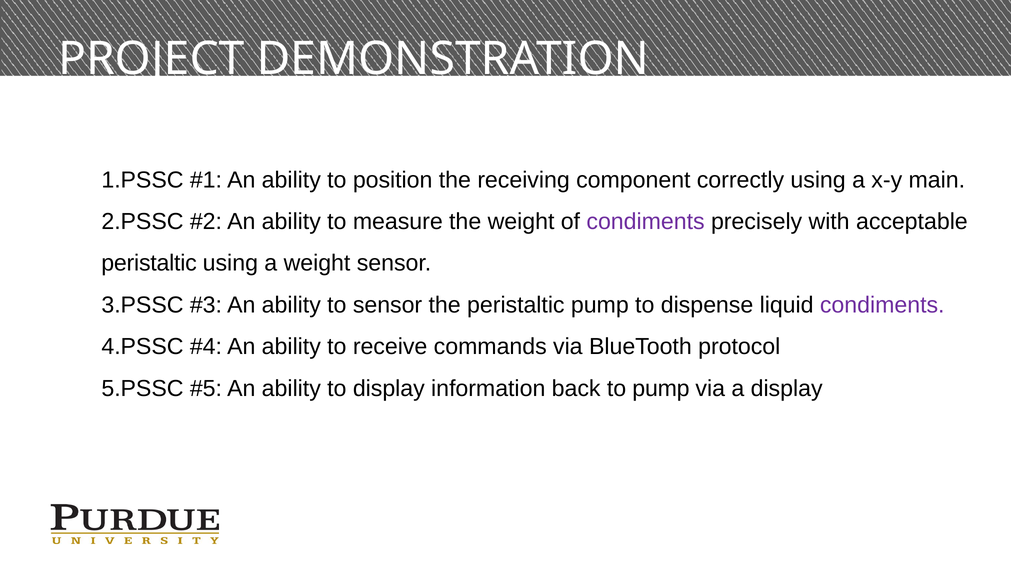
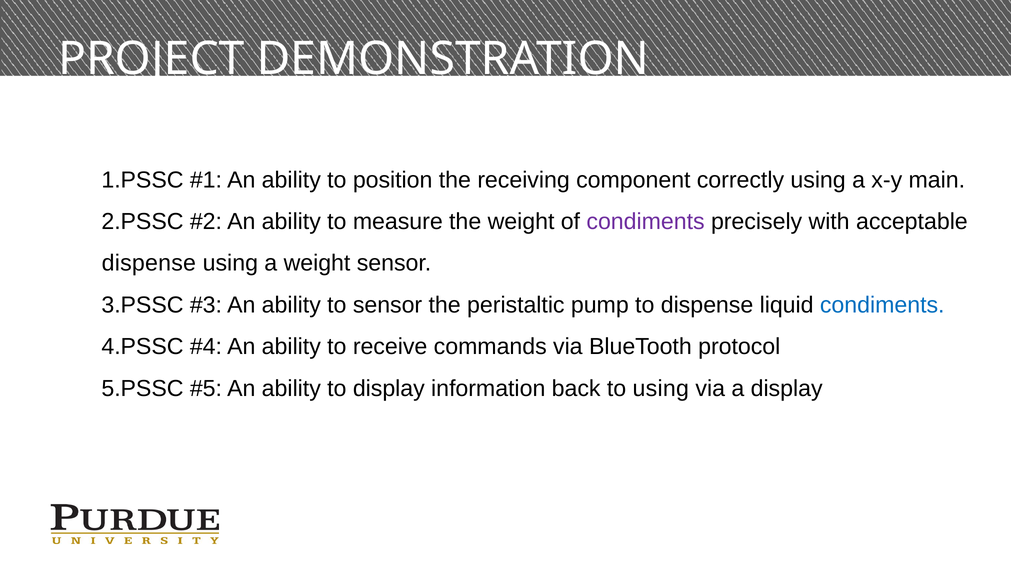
peristaltic: peristaltic -> dispense (149, 263)
condiments colour: purple -> blue (882, 305)
to pump: pump -> using (661, 388)
